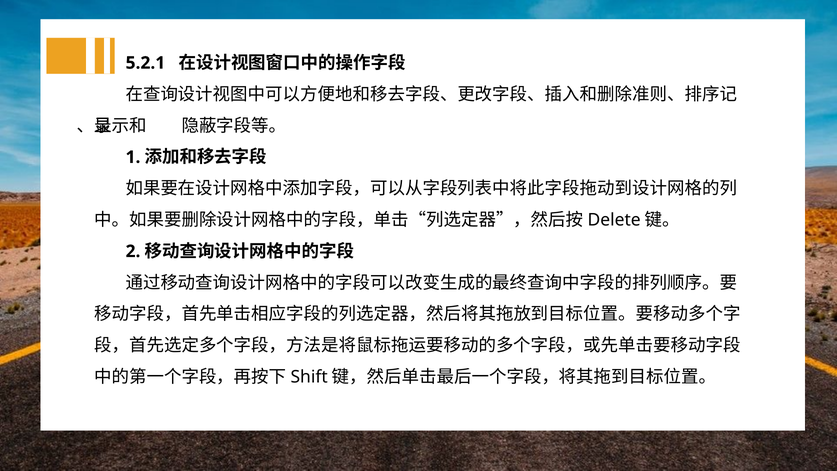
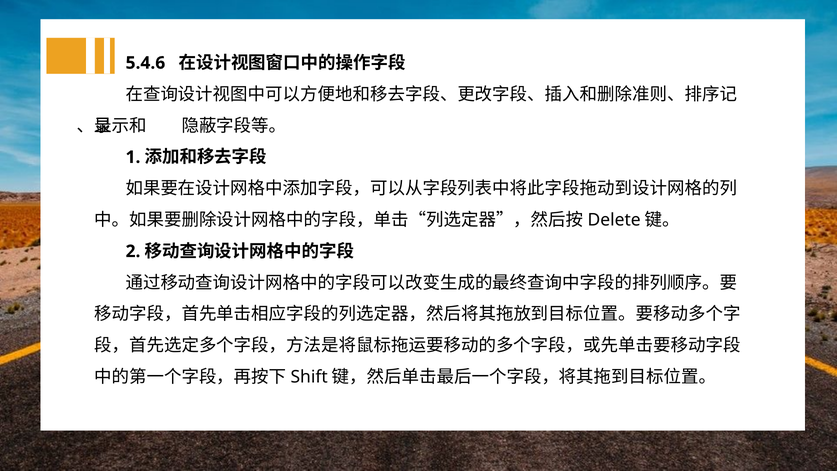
5.2.1: 5.2.1 -> 5.4.6 (145, 63)
